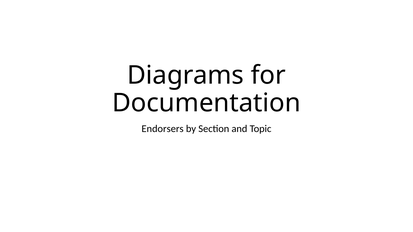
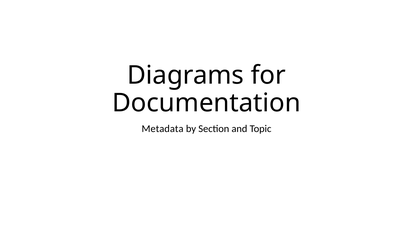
Endorsers: Endorsers -> Metadata (163, 129)
